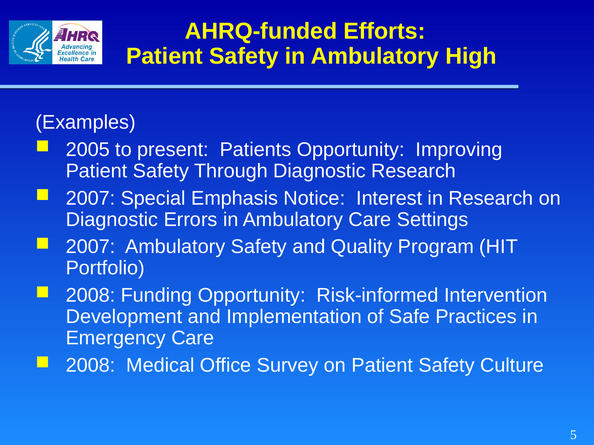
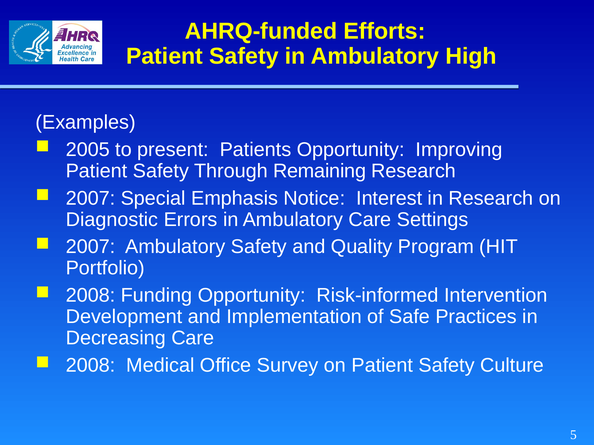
Through Diagnostic: Diagnostic -> Remaining (320, 171)
Emergency: Emergency -> Decreasing (116, 338)
